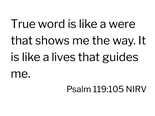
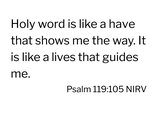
True: True -> Holy (23, 24)
were: were -> have (122, 24)
